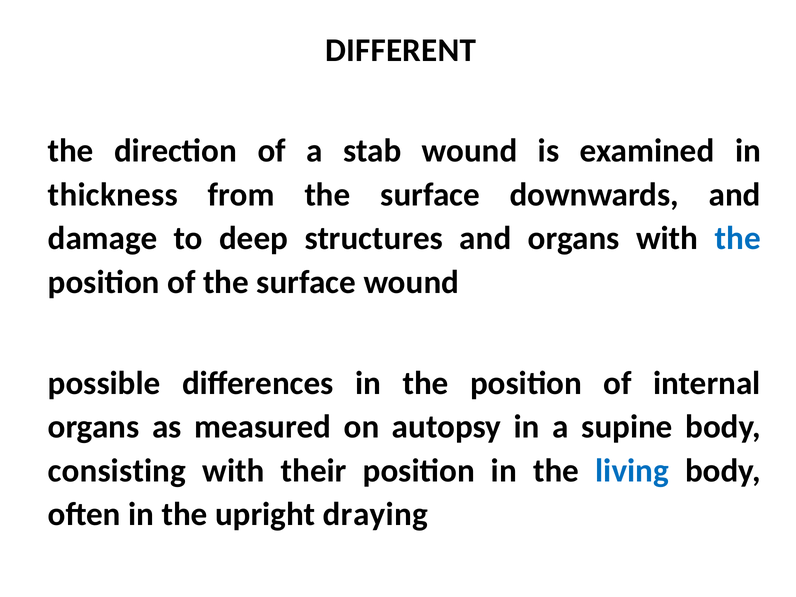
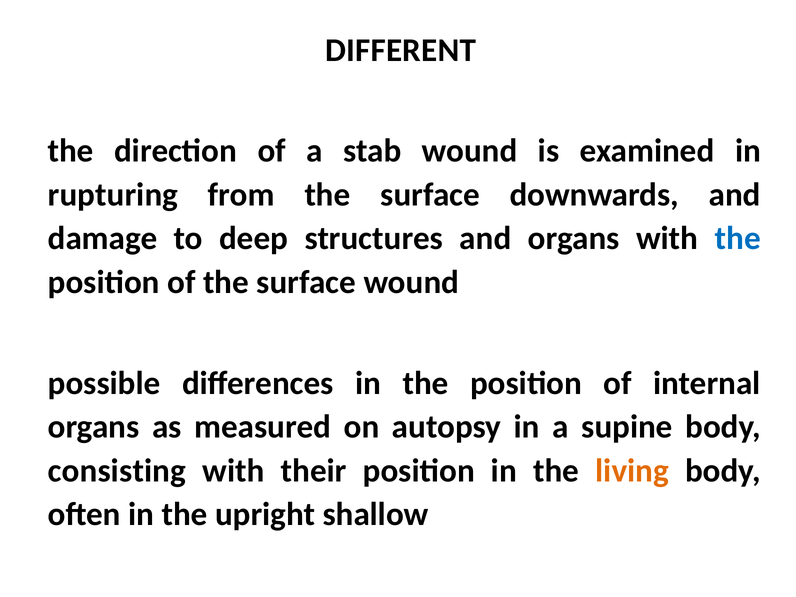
thickness: thickness -> rupturing (113, 195)
living colour: blue -> orange (632, 471)
draying: draying -> shallow (376, 514)
